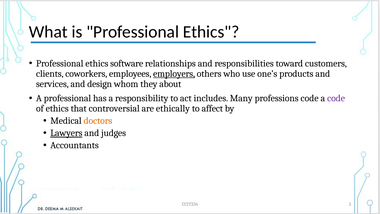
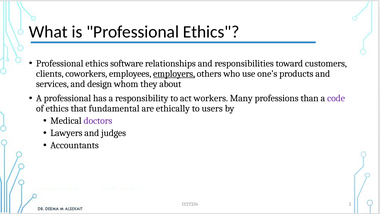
includes: includes -> workers (211, 98)
professions code: code -> than (310, 98)
controversial: controversial -> fundamental (114, 108)
affect: affect -> users (212, 108)
doctors colour: orange -> purple (98, 121)
Lawyers underline: present -> none (66, 133)
